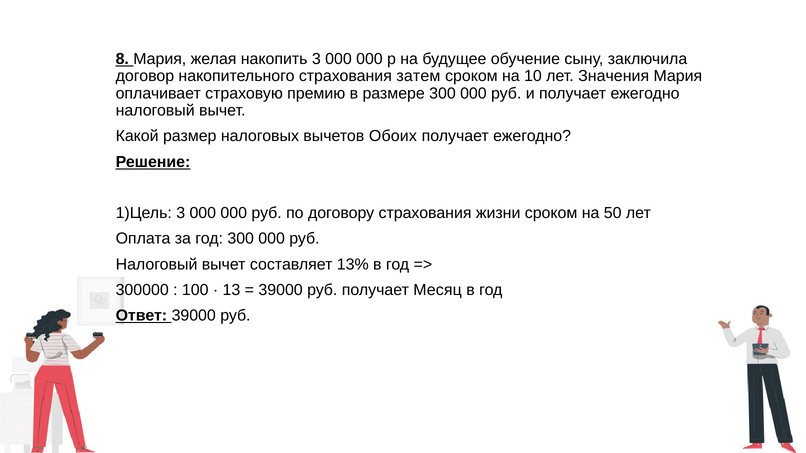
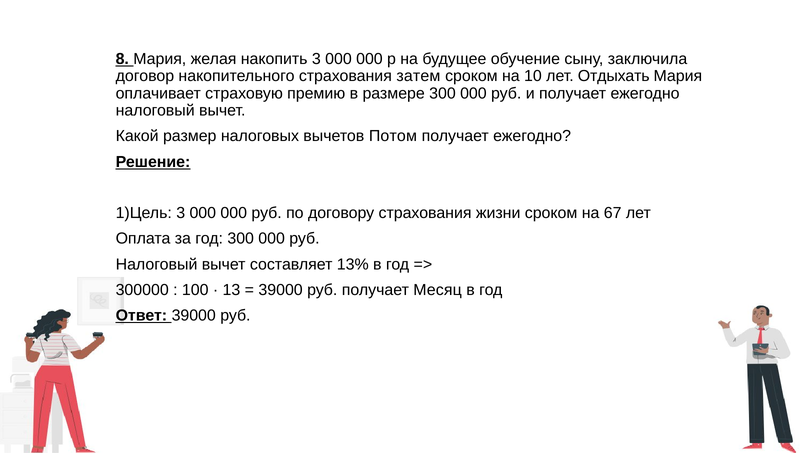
Значения: Значения -> Отдыхать (614, 76)
Обоих: Обоих -> Потом (393, 136)
50: 50 -> 67 (613, 213)
